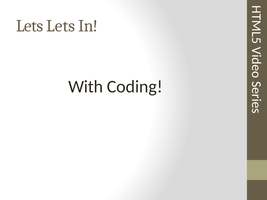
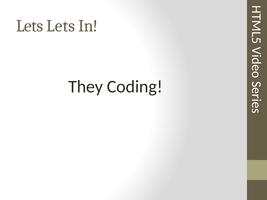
With: With -> They (86, 87)
